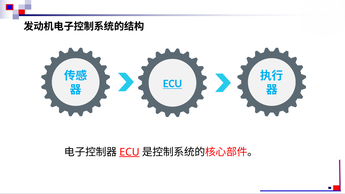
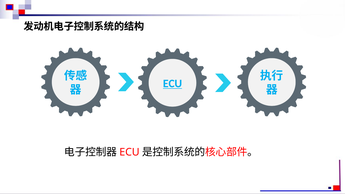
ECU underline: present -> none (129, 152)
